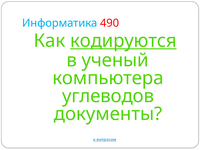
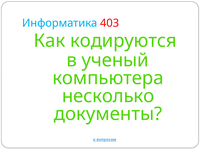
490: 490 -> 403 (110, 23)
кодируются underline: present -> none (123, 41)
углеводов: углеводов -> несколько (108, 96)
